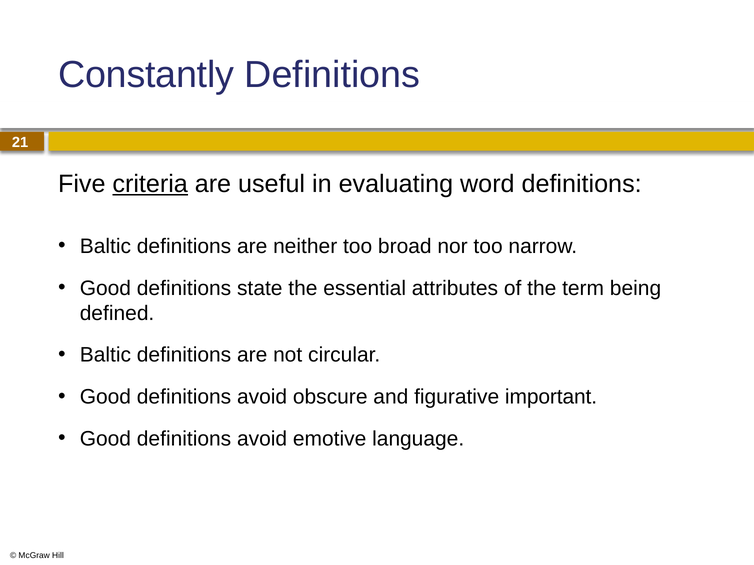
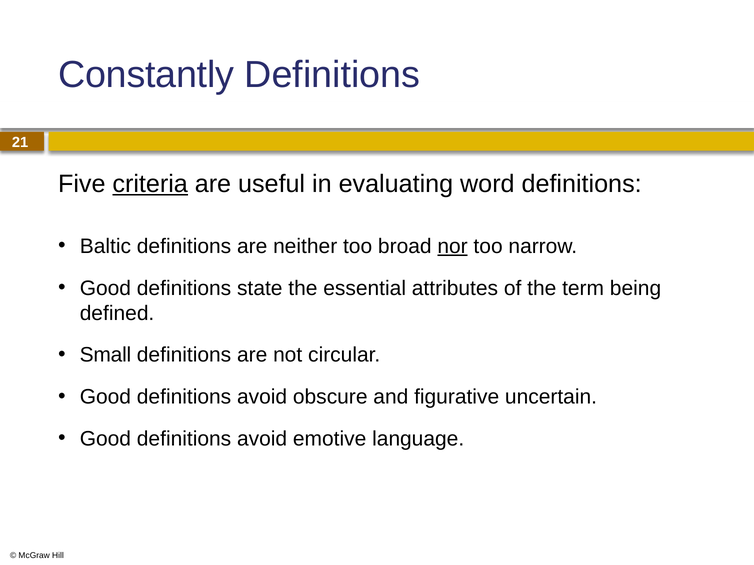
nor underline: none -> present (453, 246)
Baltic: Baltic -> Small (106, 355)
important: important -> uncertain (551, 397)
